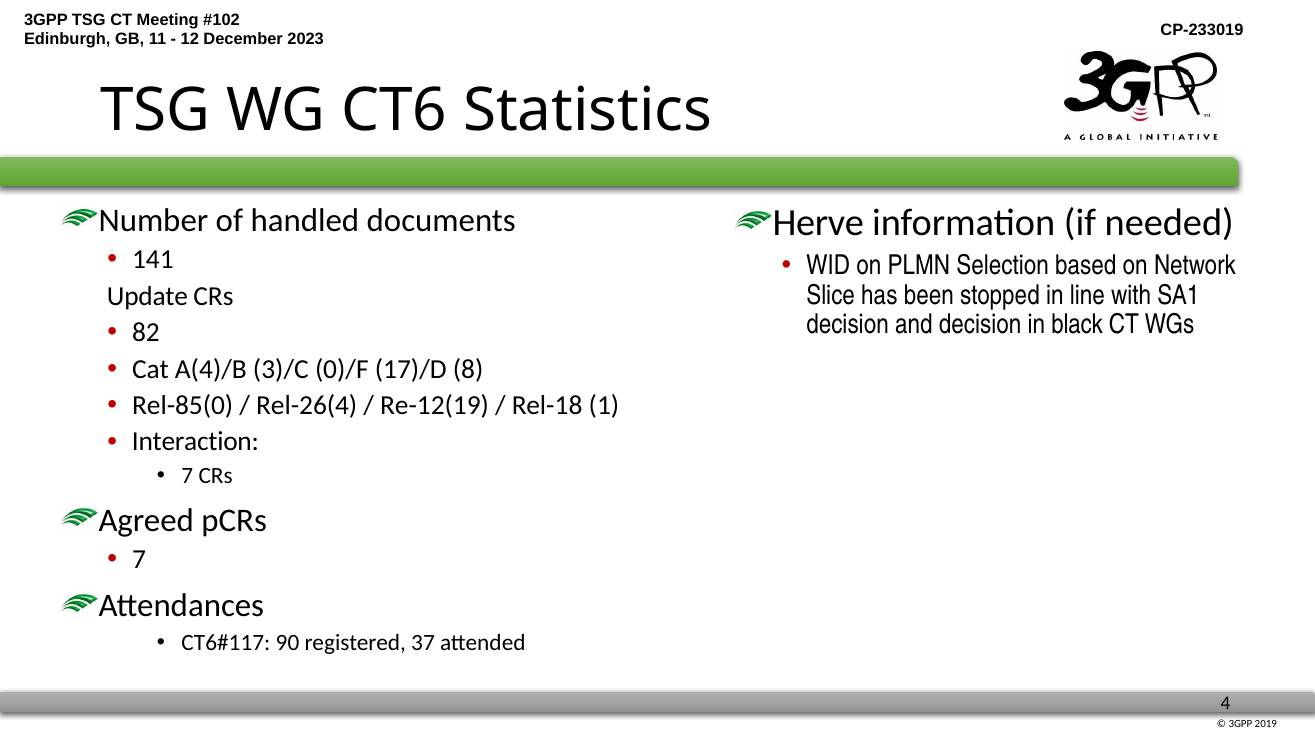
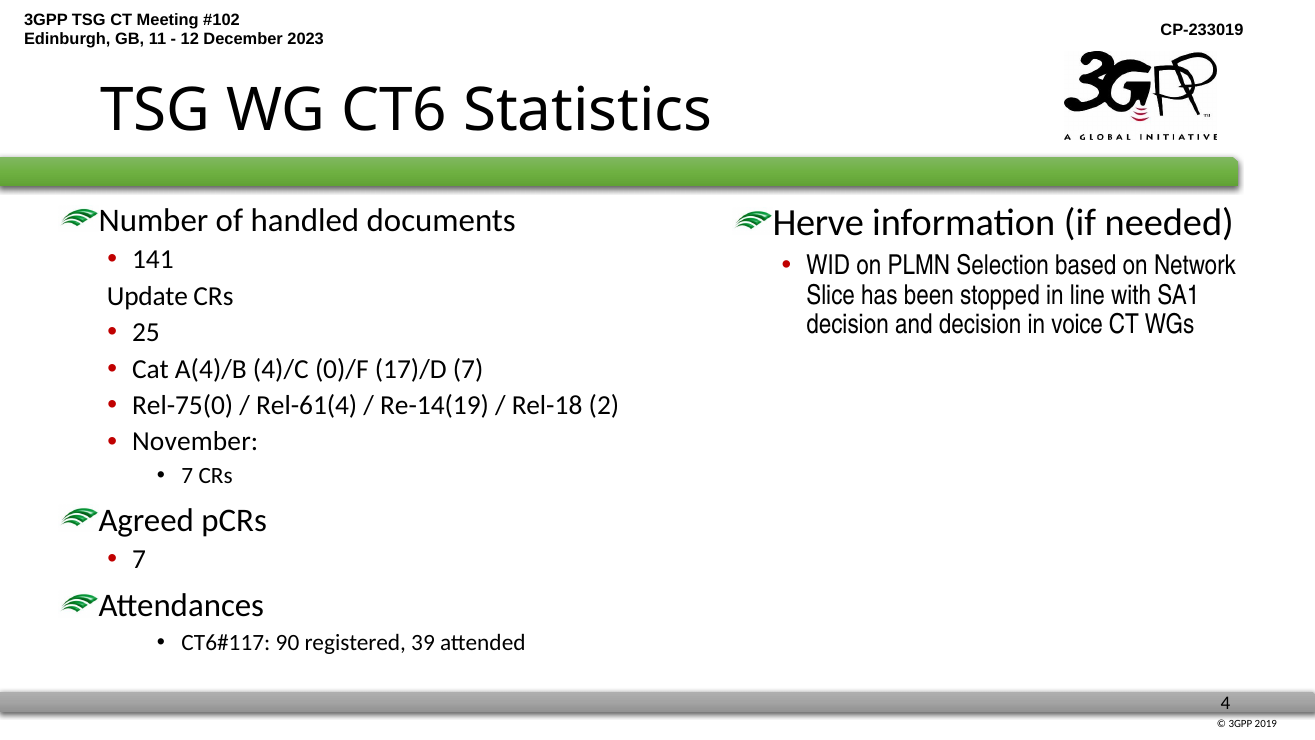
black: black -> voice (1077, 324)
82: 82 -> 25 (146, 332)
3)/C: 3)/C -> 4)/C (281, 369)
17)/D 8: 8 -> 7 (468, 369)
Rel-85(0: Rel-85(0 -> Rel-75(0 (183, 405)
Rel-26(4: Rel-26(4 -> Rel-61(4 (307, 405)
Re-12(19: Re-12(19 -> Re-14(19 (435, 405)
1: 1 -> 2 (604, 405)
Interaction: Interaction -> November (195, 442)
37: 37 -> 39 (423, 643)
